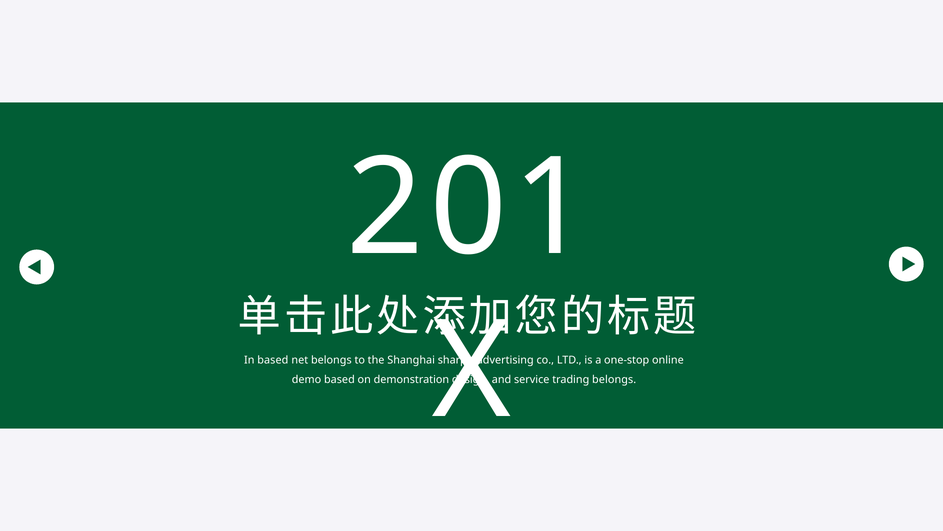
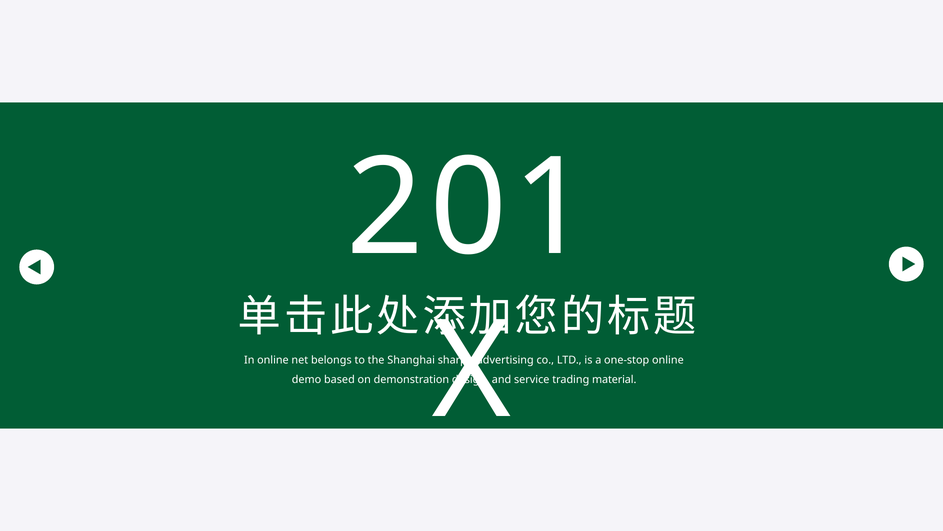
In based: based -> online (273, 360)
trading belongs: belongs -> material (614, 379)
